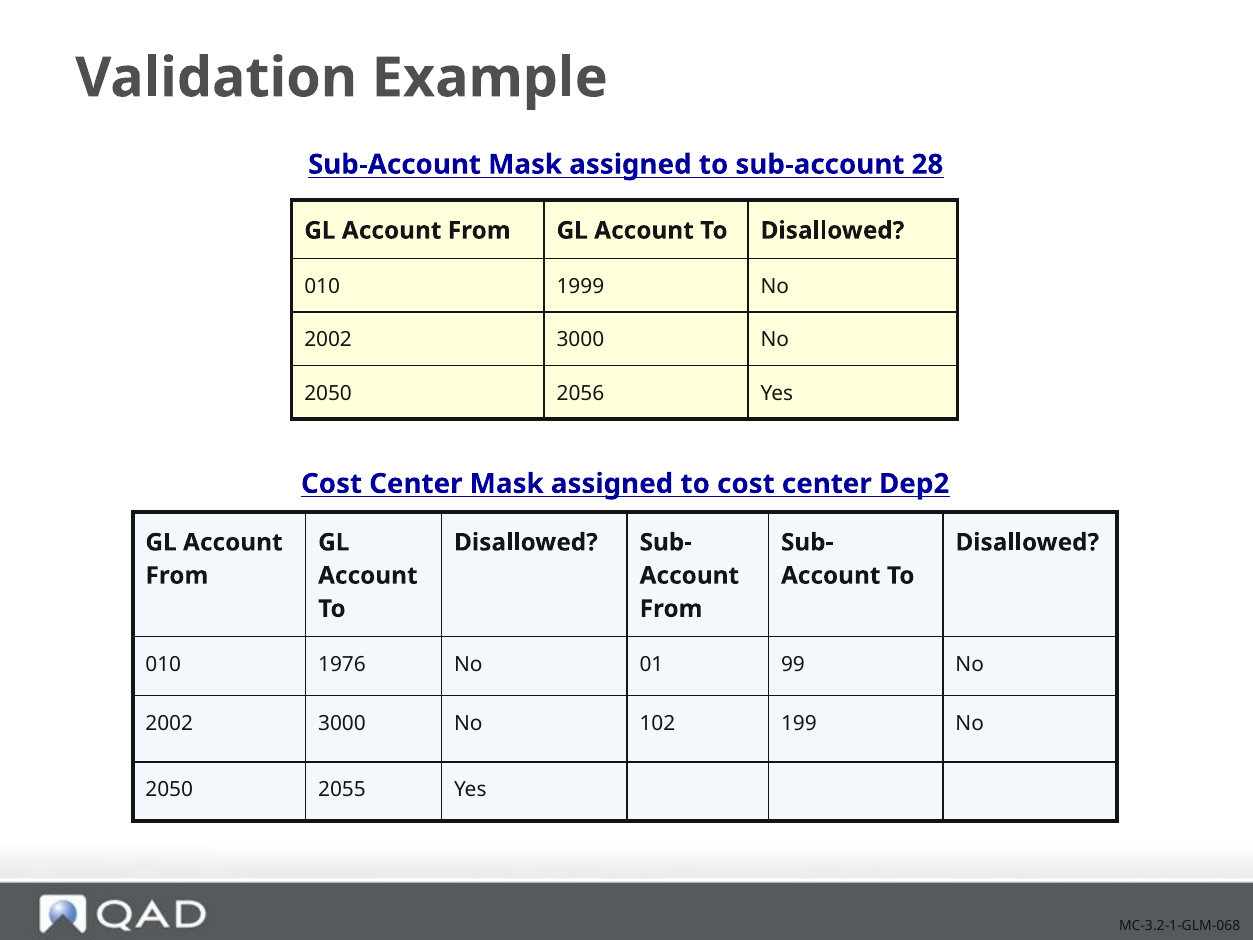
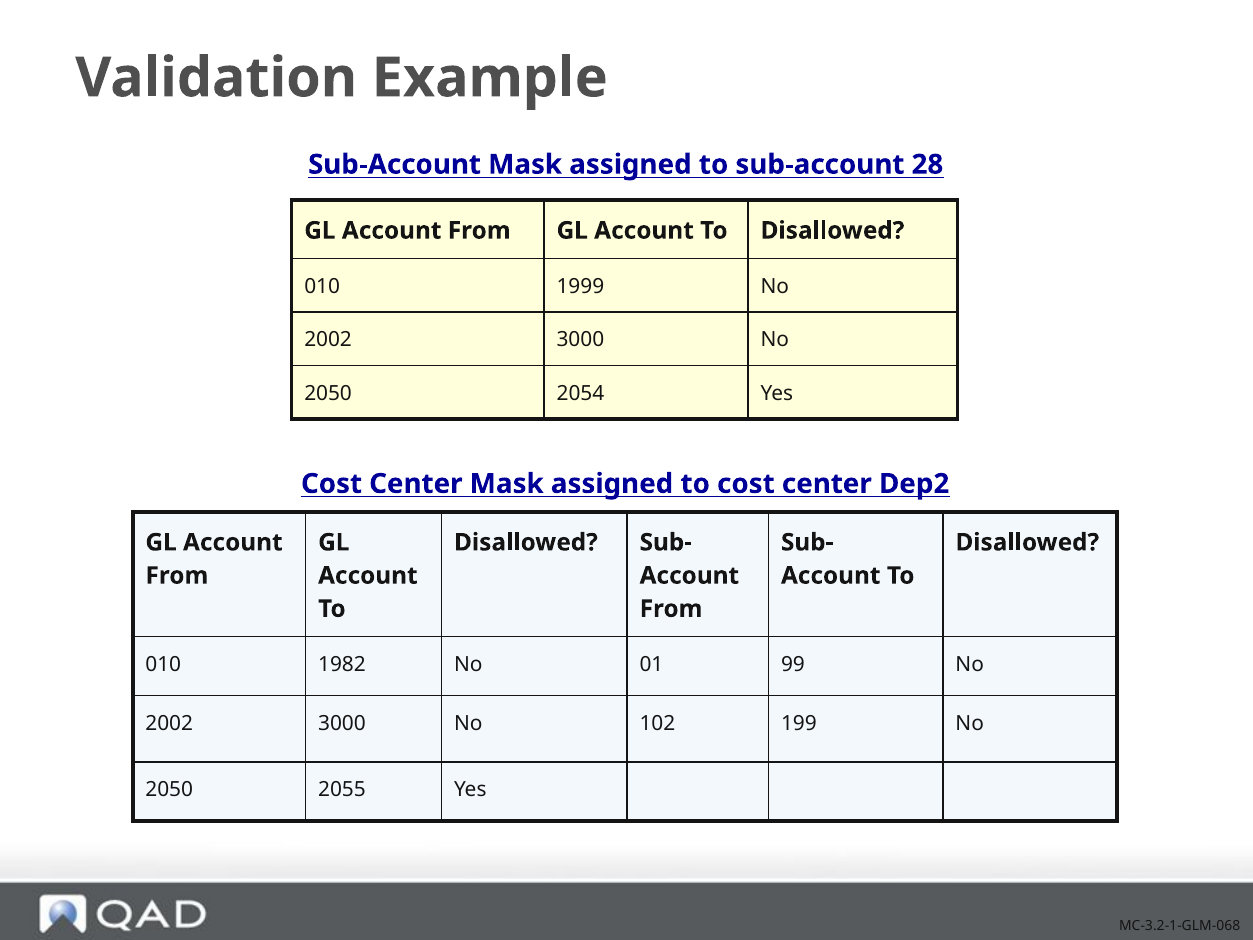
2056: 2056 -> 2054 (580, 393)
1976: 1976 -> 1982 (342, 664)
